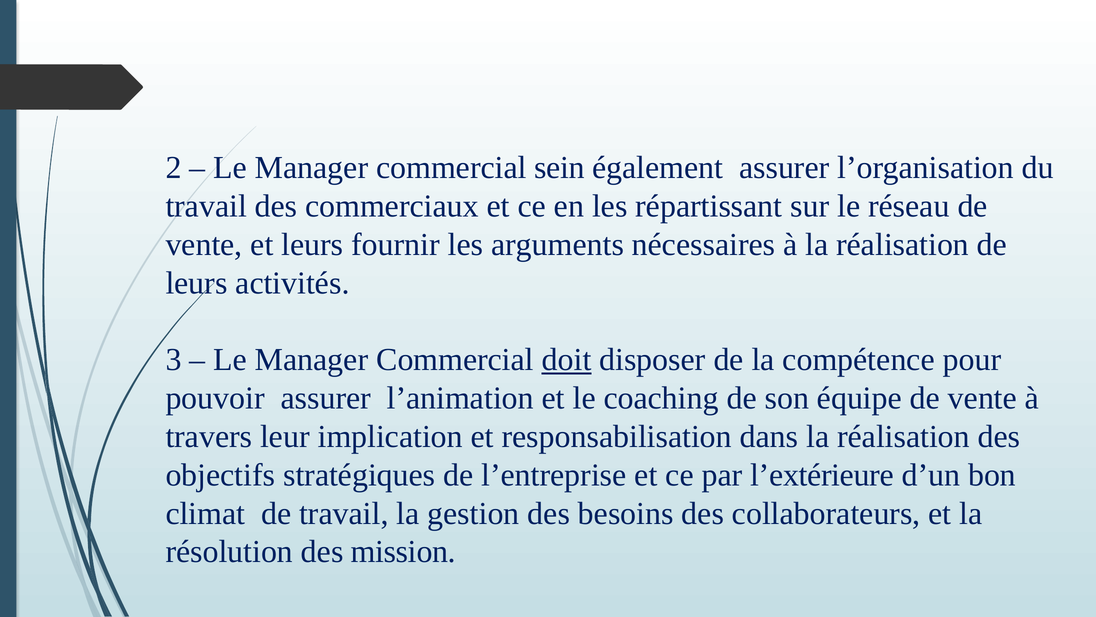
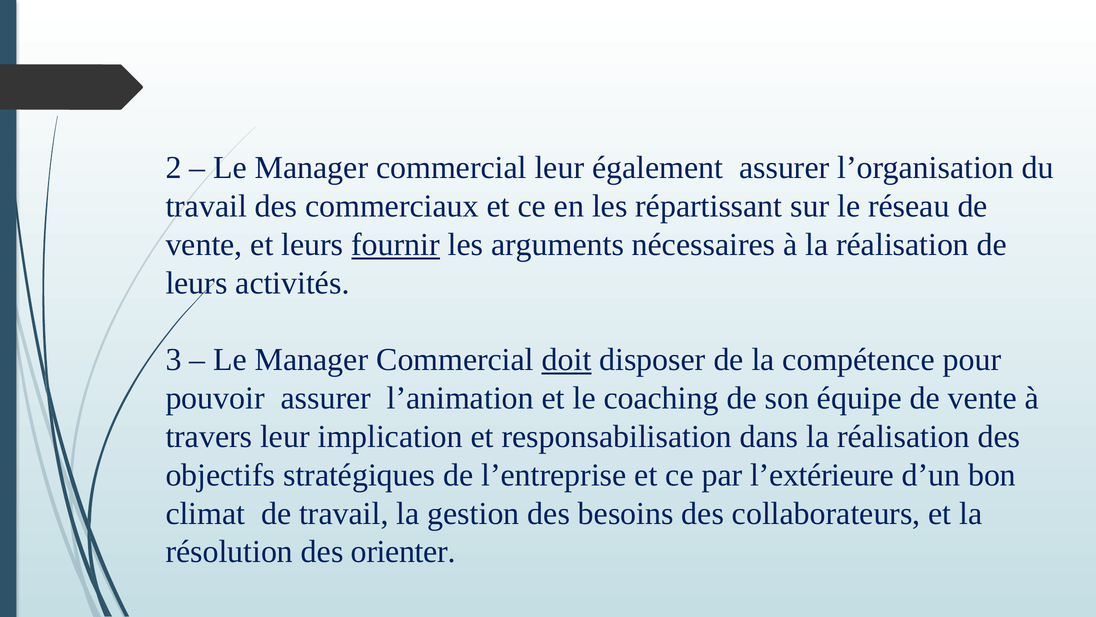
commercial sein: sein -> leur (559, 168)
fournir underline: none -> present (396, 244)
mission: mission -> orienter (403, 551)
